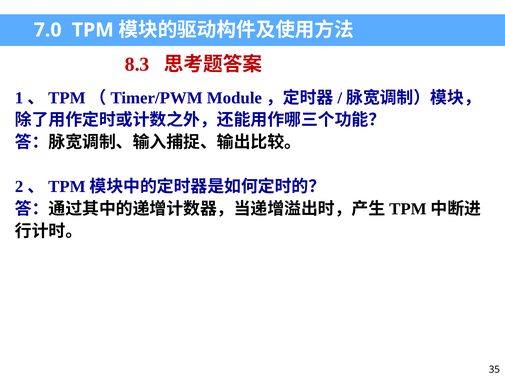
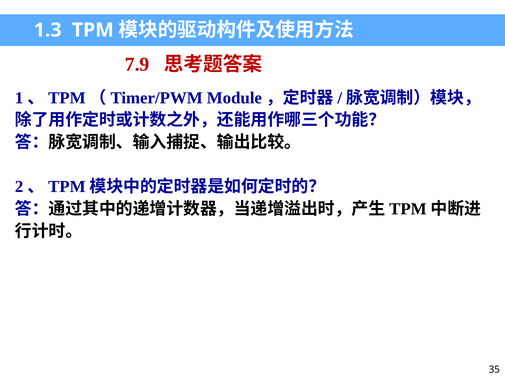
7.0: 7.0 -> 1.3 (48, 30)
8.3: 8.3 -> 7.9 (137, 64)
